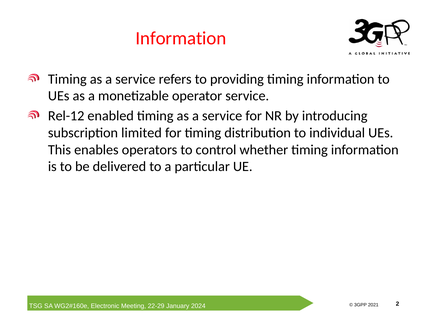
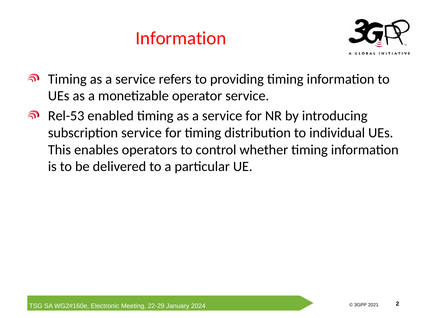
Rel-12: Rel-12 -> Rel-53 (66, 116)
subscription limited: limited -> service (142, 133)
